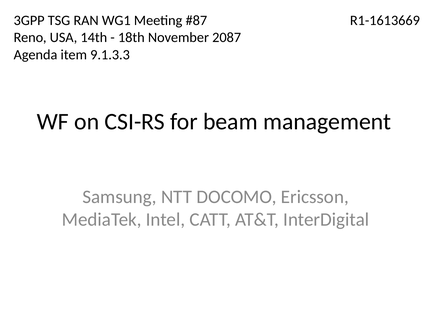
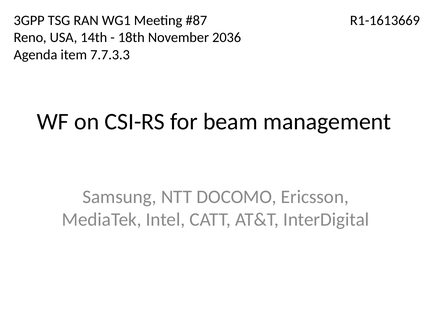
2087: 2087 -> 2036 (227, 38)
9.1.3.3: 9.1.3.3 -> 7.7.3.3 (110, 55)
